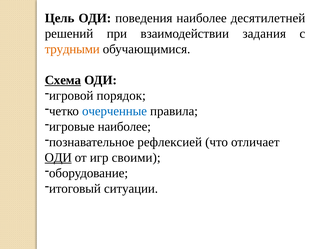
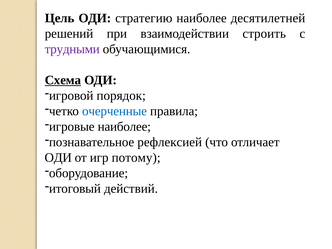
поведения: поведения -> стратегию (144, 18)
задания: задания -> строить (264, 34)
трудными colour: orange -> purple (72, 49)
ОДИ underline: present -> none (58, 158)
своими: своими -> потому (136, 158)
ситуации: ситуации -> действий (131, 189)
